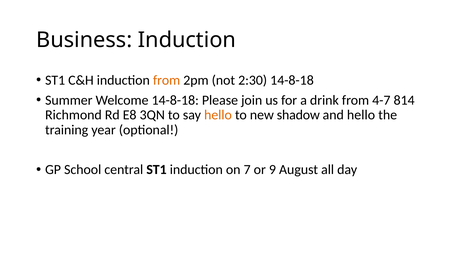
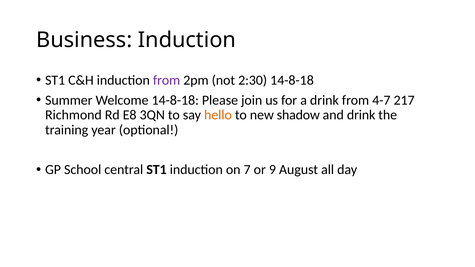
from colour: orange -> purple (167, 80)
814: 814 -> 217 (404, 100)
and hello: hello -> drink (361, 115)
